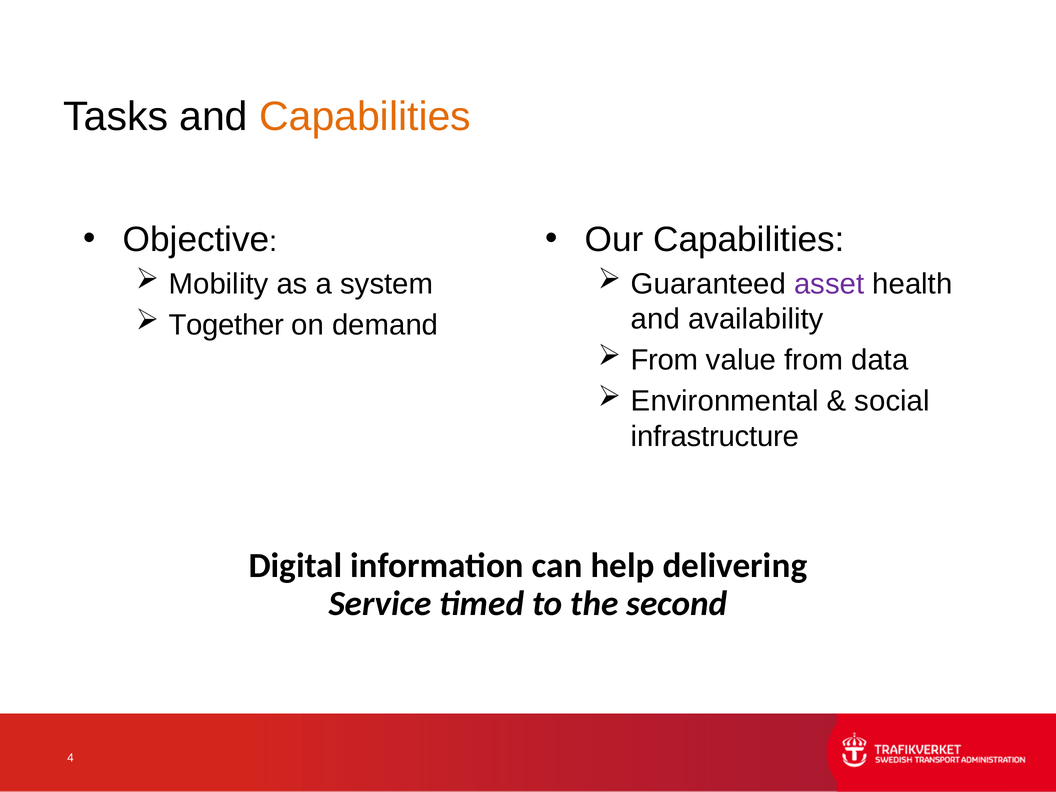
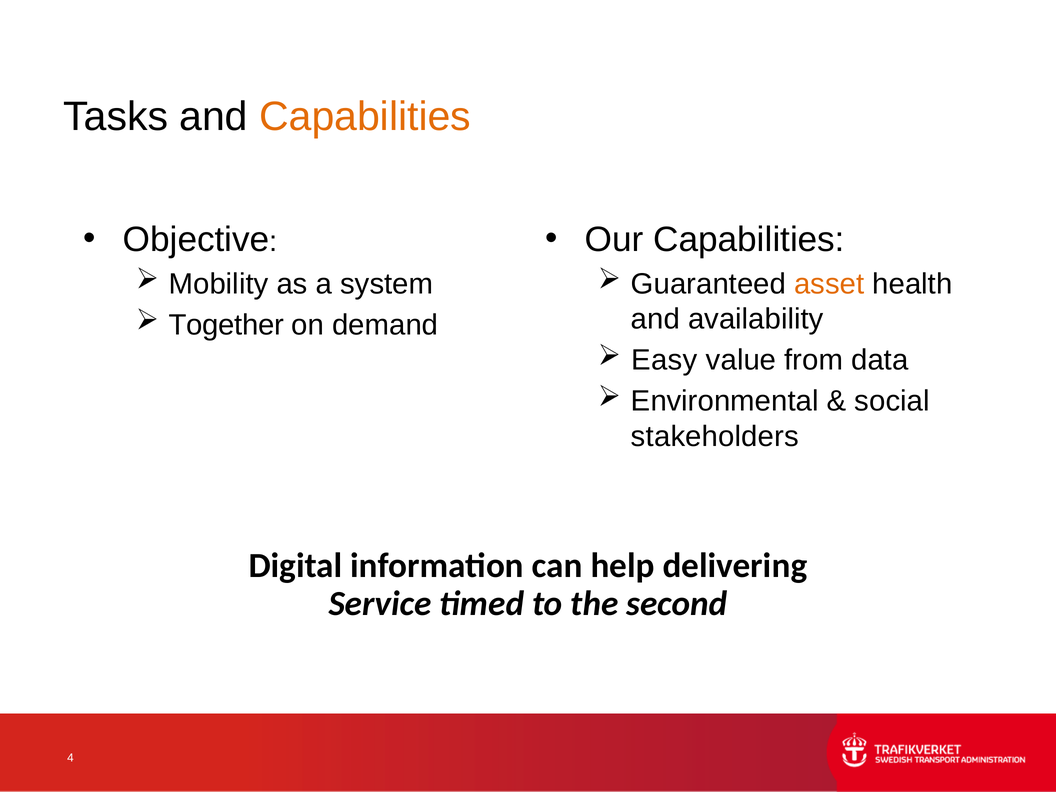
asset colour: purple -> orange (829, 284)
From: From -> Easy (664, 360)
infrastructure: infrastructure -> stakeholders (715, 436)
